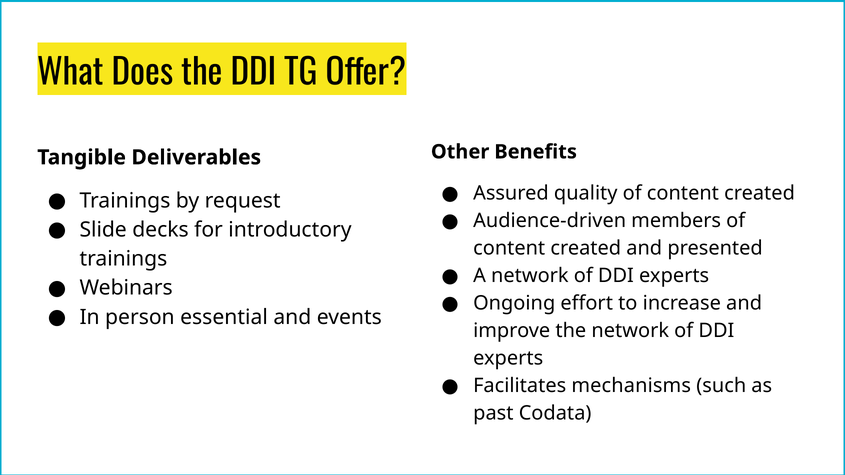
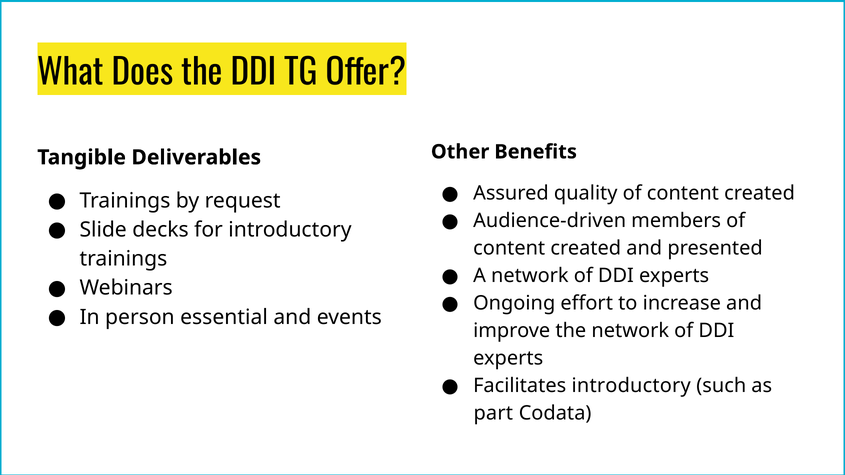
Facilitates mechanisms: mechanisms -> introductory (631, 386)
past: past -> part (493, 414)
